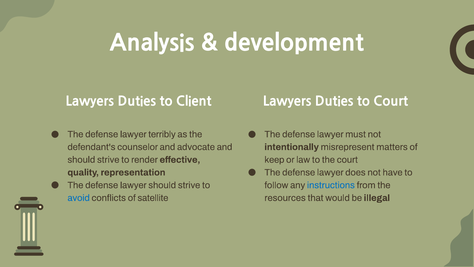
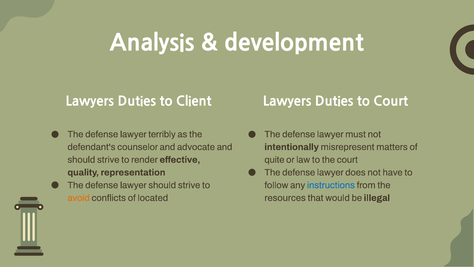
keep: keep -> quite (274, 159)
avoid colour: blue -> orange (79, 198)
satellite: satellite -> located (153, 198)
